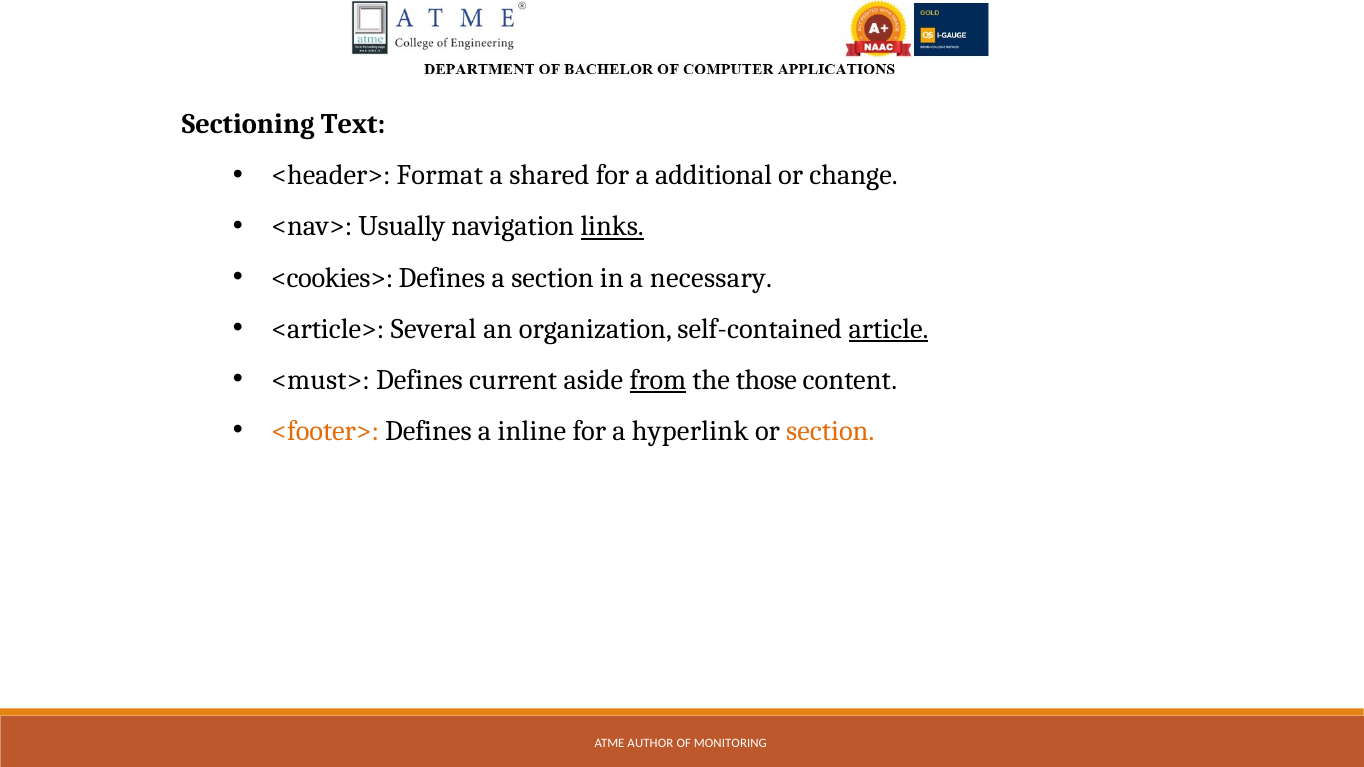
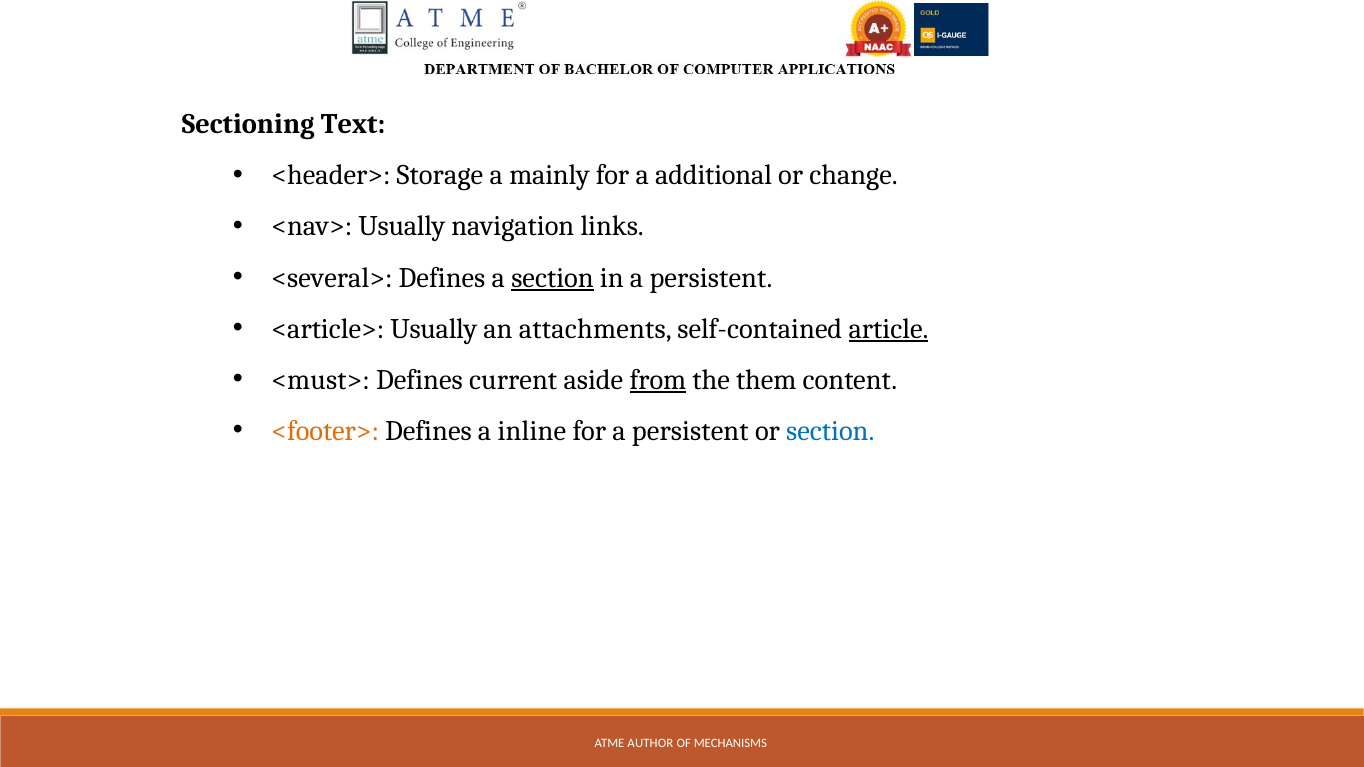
Format: Format -> Storage (440, 176)
shared: shared -> mainly (550, 176)
links underline: present -> none (612, 227)
<cookies>: <cookies> -> <several> (332, 278)
section underline: none -> present (553, 278)
in a necessary: necessary -> persistent (711, 278)
<article> Several: Several -> Usually (434, 329)
organization: organization -> attachments (595, 329)
those: those -> them (766, 380)
for a hyperlink: hyperlink -> persistent (690, 431)
section colour: orange -> blue (830, 431)
MONITORING: MONITORING -> MECHANISMS (730, 744)
